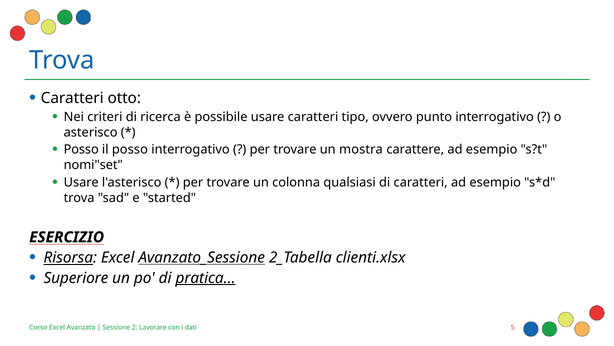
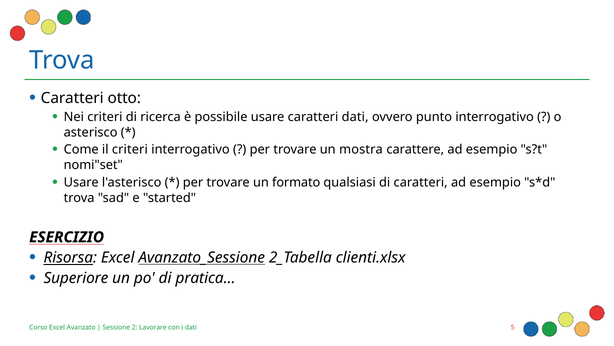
caratteri tipo: tipo -> dati (355, 117)
Posso: Posso -> Come (81, 149)
il posso: posso -> criteri (130, 149)
colonna: colonna -> formato (296, 182)
pratica… underline: present -> none (206, 277)
